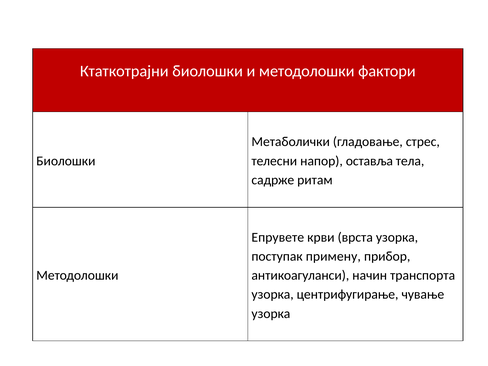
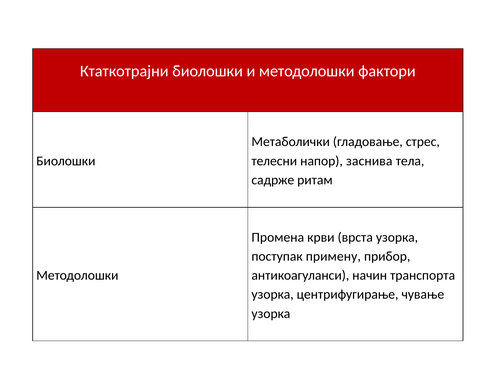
оставља: оставља -> заснива (369, 161)
Епрувете: Епрувете -> Промена (278, 237)
